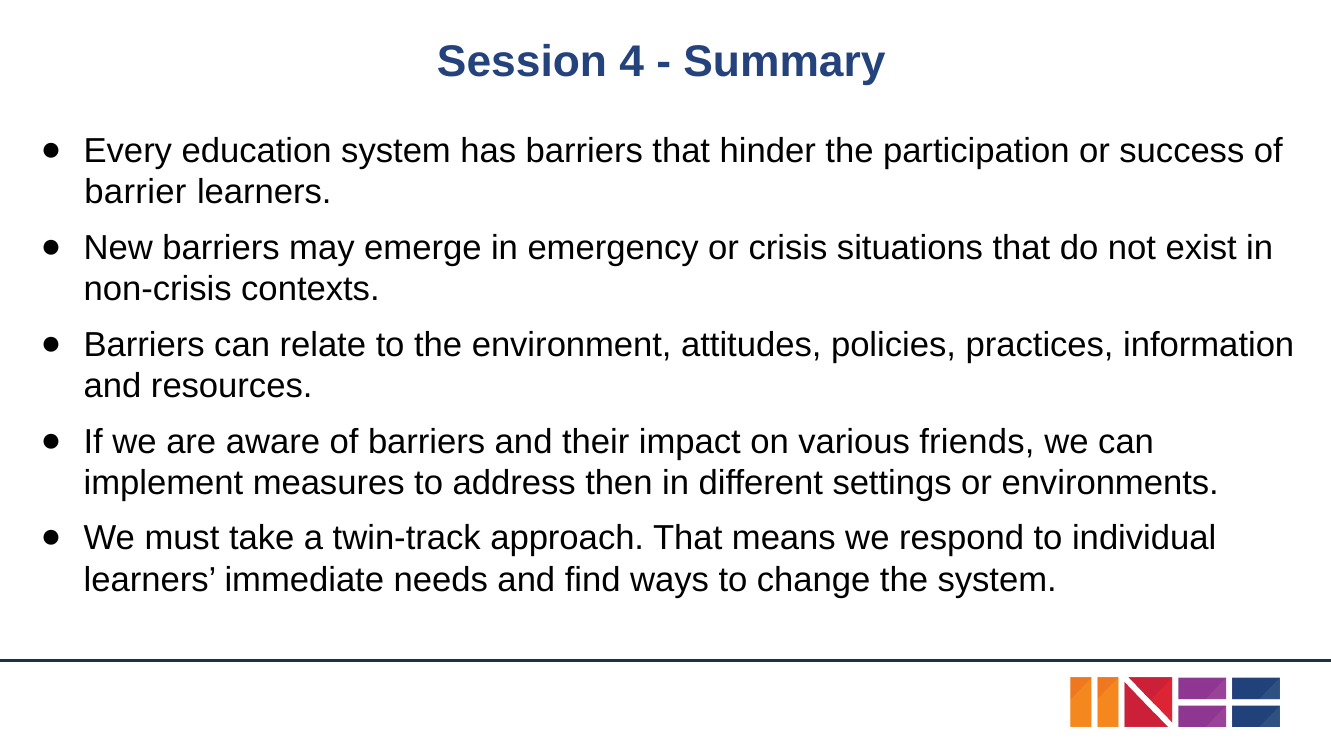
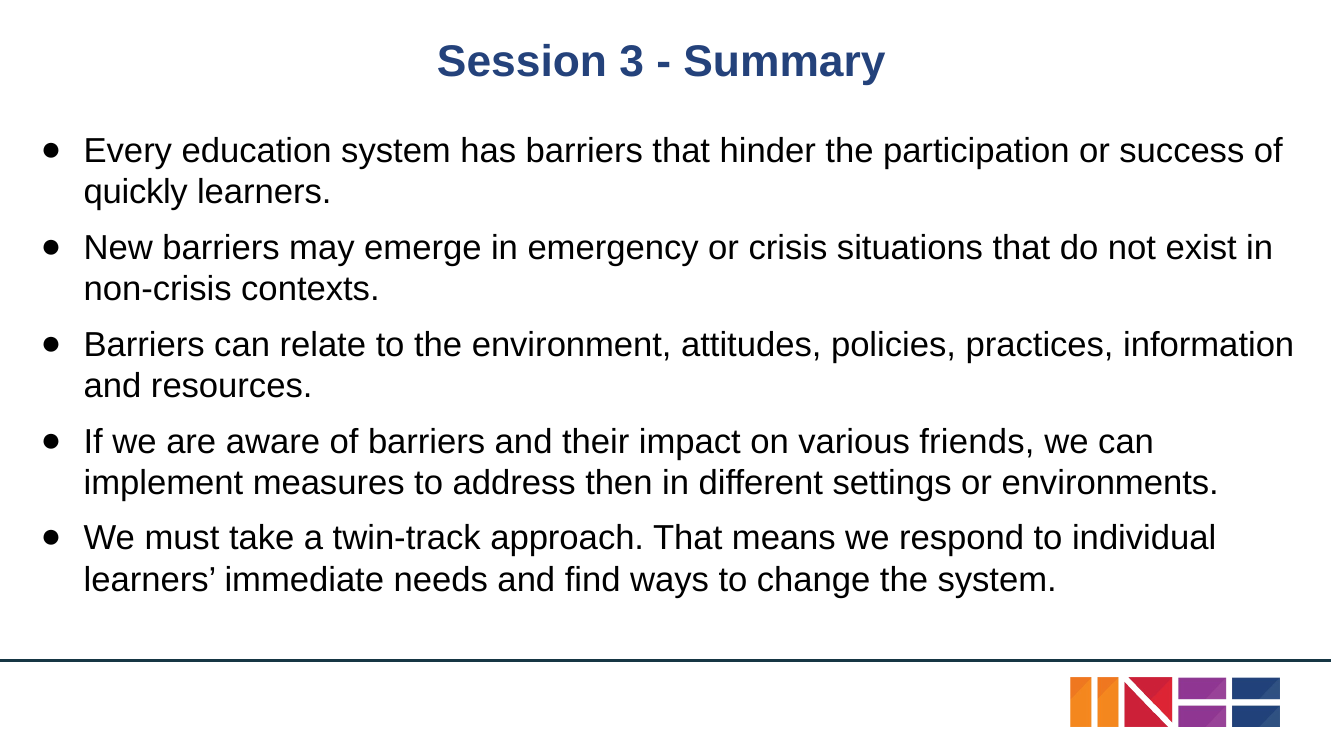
4: 4 -> 3 (632, 61)
barrier: barrier -> quickly (136, 192)
